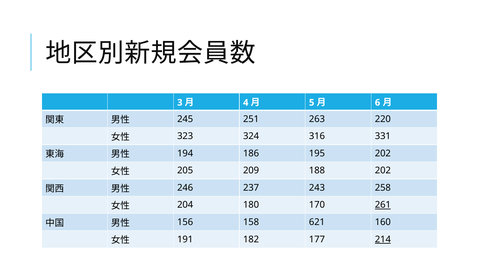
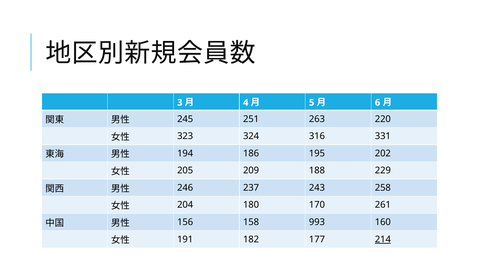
188 202: 202 -> 229 (383, 171)
261 underline: present -> none (383, 205)
621: 621 -> 993 (317, 222)
